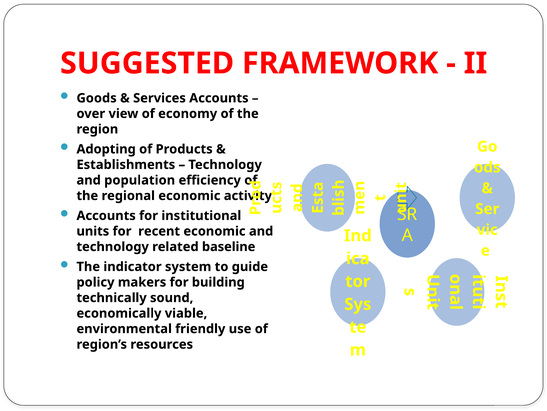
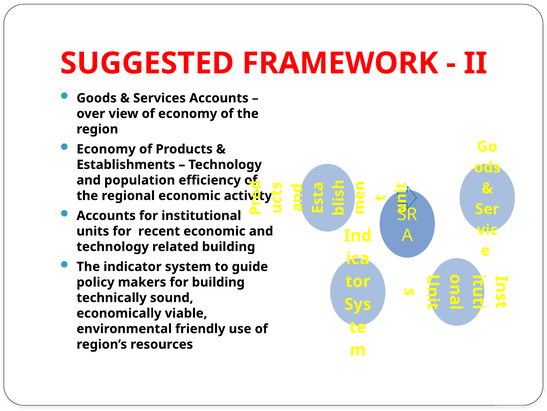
Adopting: Adopting -> Economy (106, 149)
related baseline: baseline -> building (229, 246)
